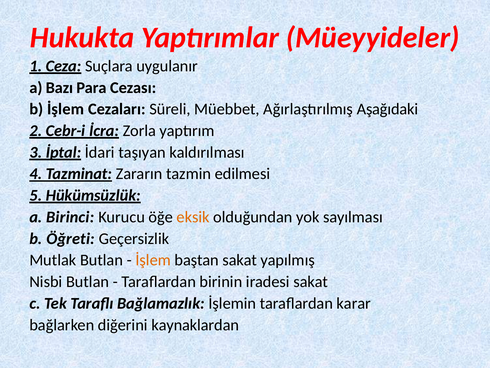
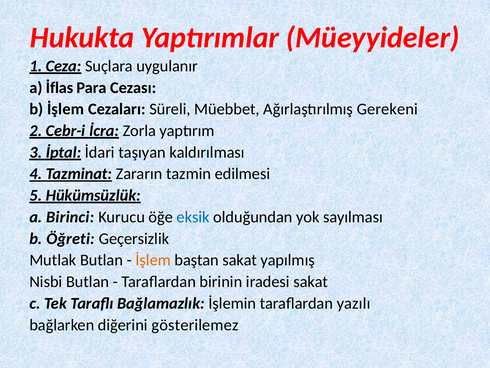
Bazı: Bazı -> İflas (60, 87)
Aşağıdaki: Aşağıdaki -> Gerekeni (387, 109)
eksik colour: orange -> blue (193, 217)
karar: karar -> yazılı (354, 303)
kaynaklardan: kaynaklardan -> gösterilemez (195, 325)
